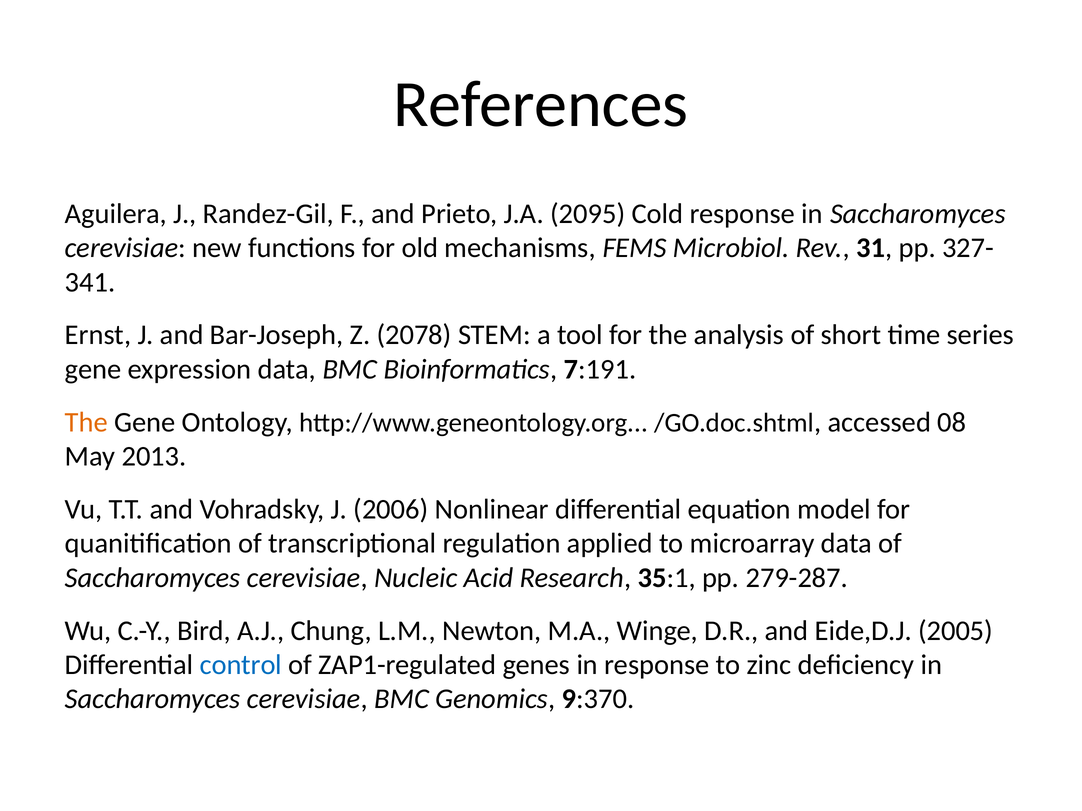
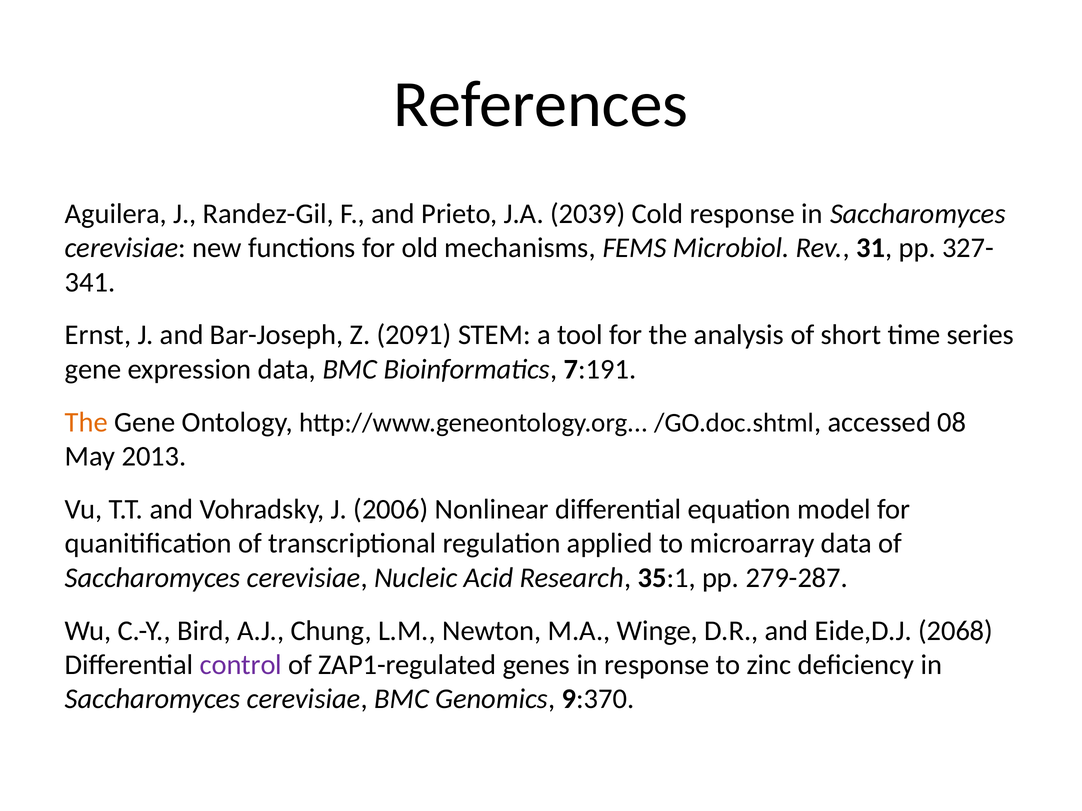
2095: 2095 -> 2039 (588, 214)
2078: 2078 -> 2091 (414, 335)
2005: 2005 -> 2068 (956, 631)
control colour: blue -> purple (241, 665)
